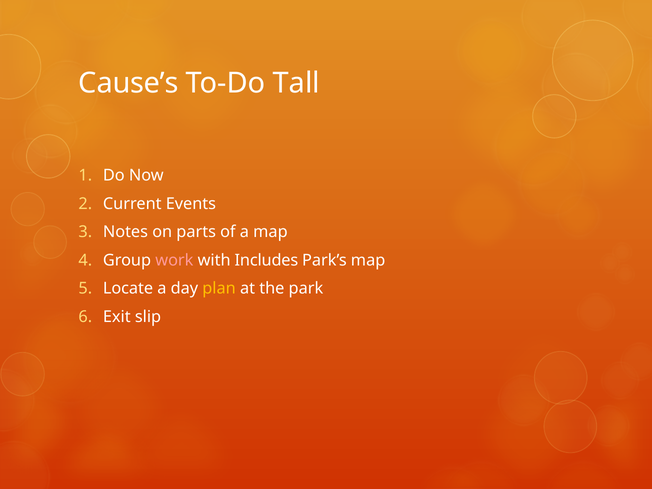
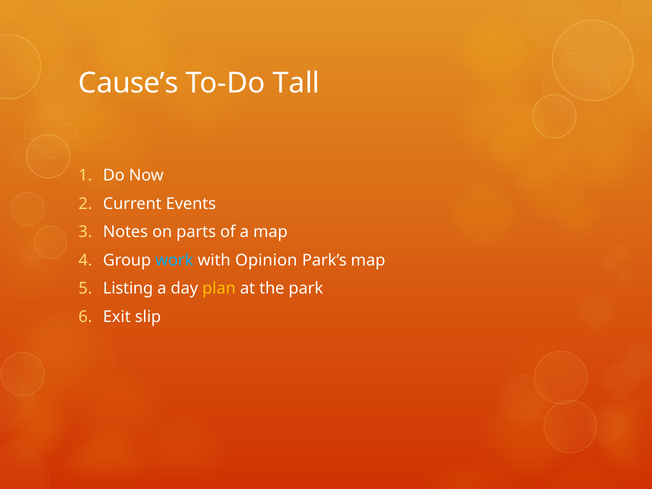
work colour: pink -> light blue (174, 260)
Includes: Includes -> Opinion (266, 260)
Locate: Locate -> Listing (128, 289)
